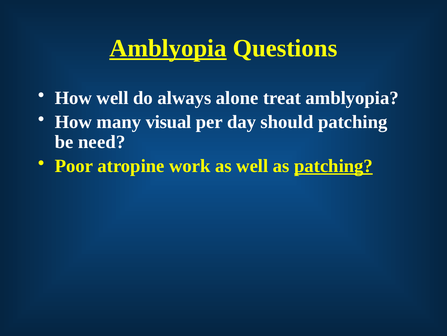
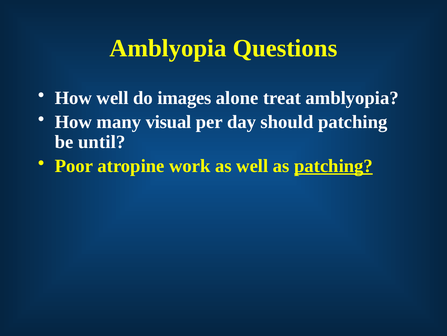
Amblyopia underline: present -> none (168, 48)
always: always -> images (185, 98)
need: need -> until (102, 142)
